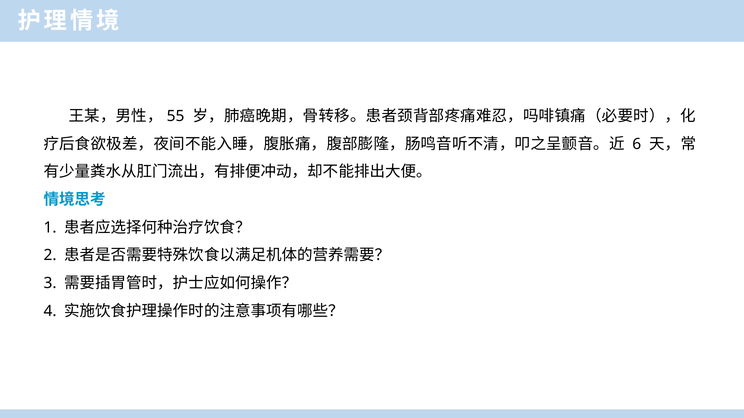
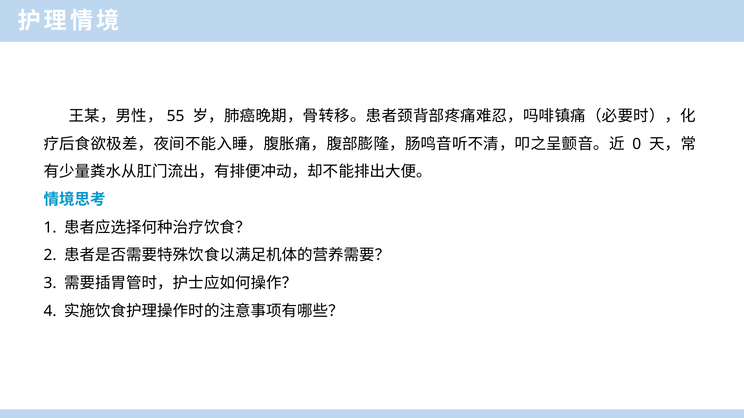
6: 6 -> 0 (637, 144)
